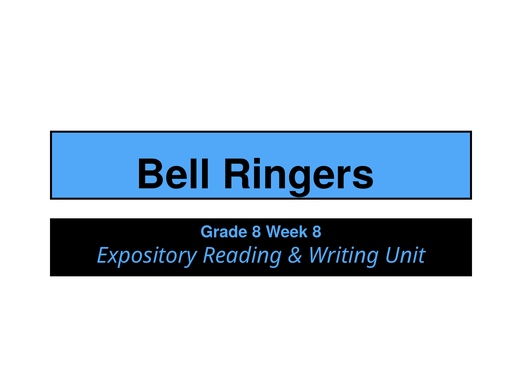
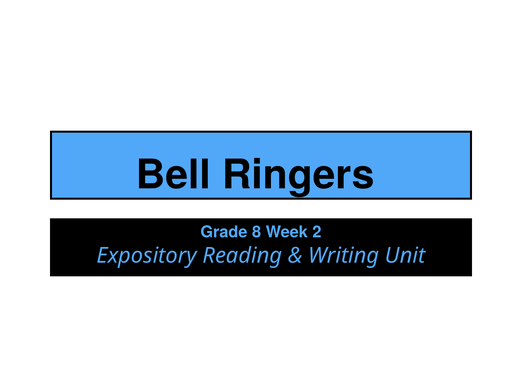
Week 8: 8 -> 2 (317, 232)
